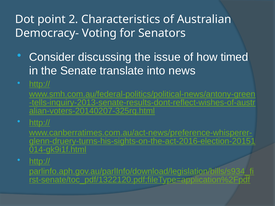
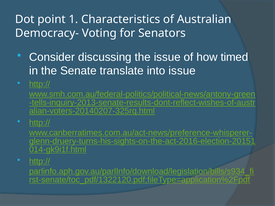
2: 2 -> 1 (73, 19)
into news: news -> issue (182, 71)
